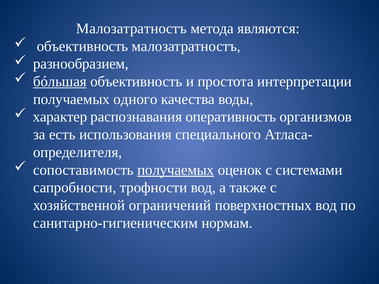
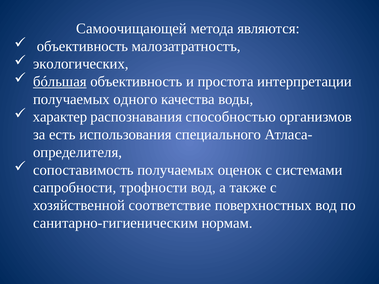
Малозатратностъ: Малозатратностъ -> Самоочищающей (132, 28)
разнообразием: разнообразием -> экологических (81, 64)
оперативность: оперативность -> способностью (231, 117)
получаемых underline: present -> none (176, 170)
ограничений: ограничений -> соответствие (170, 205)
